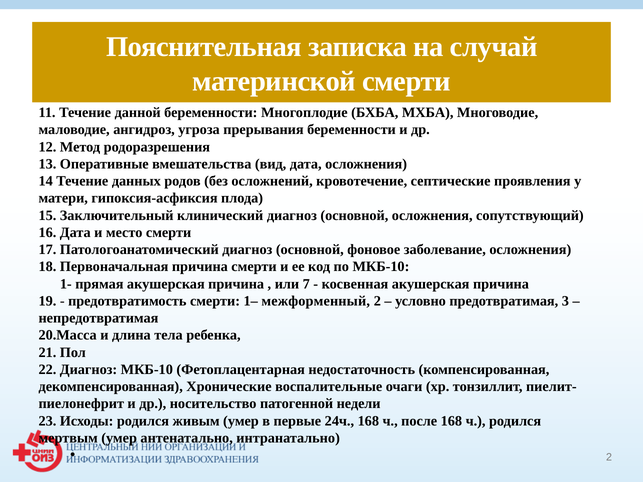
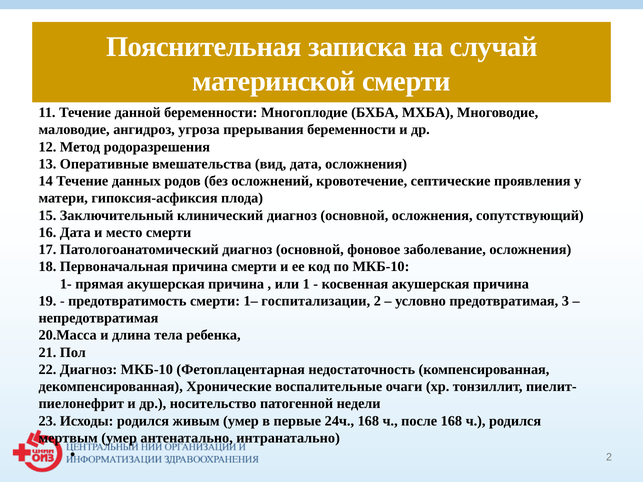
7: 7 -> 1 (306, 284)
межформенный: межформенный -> госпитализации (316, 301)
